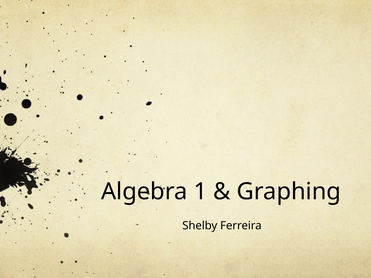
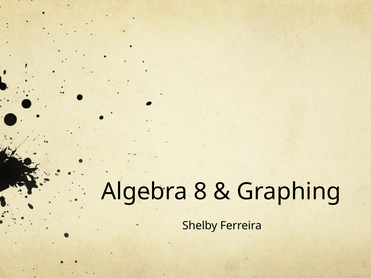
1: 1 -> 8 (200, 192)
